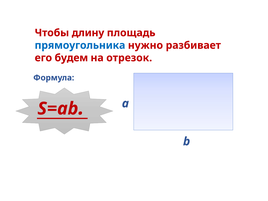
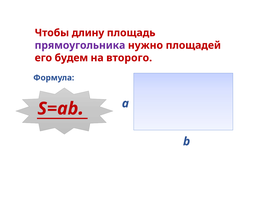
прямоугольника colour: blue -> purple (80, 45)
разбивает: разбивает -> площадей (193, 45)
отрезок: отрезок -> второго (129, 58)
